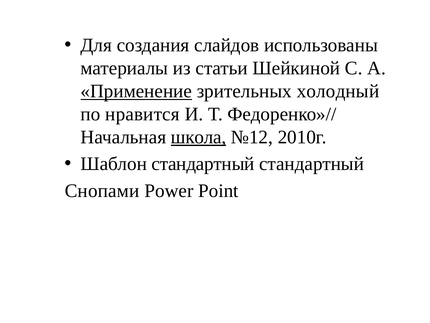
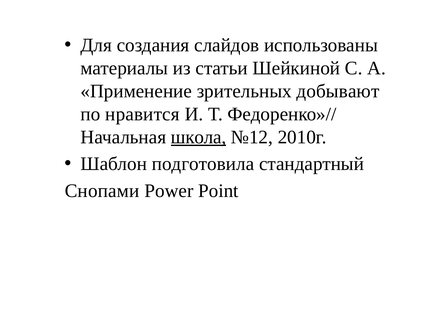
Применение underline: present -> none (136, 91)
холодный: холодный -> добывают (338, 91)
Шаблон стандартный: стандартный -> подготовила (203, 164)
